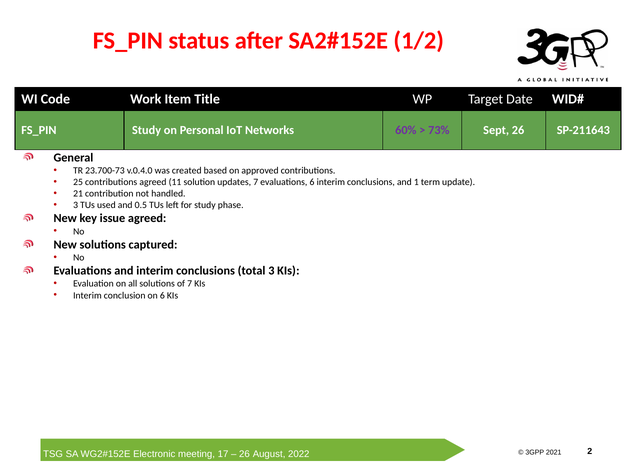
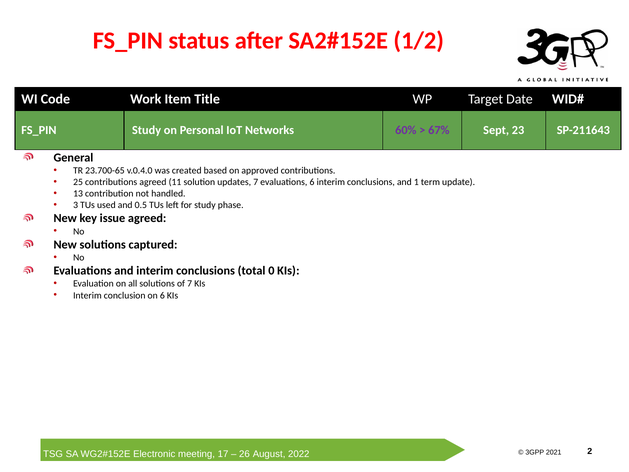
73%: 73% -> 67% (439, 130)
Sept 26: 26 -> 23 (518, 130)
23.700-73: 23.700-73 -> 23.700-65 (105, 170)
21: 21 -> 13 (78, 193)
total 3: 3 -> 0 (271, 271)
